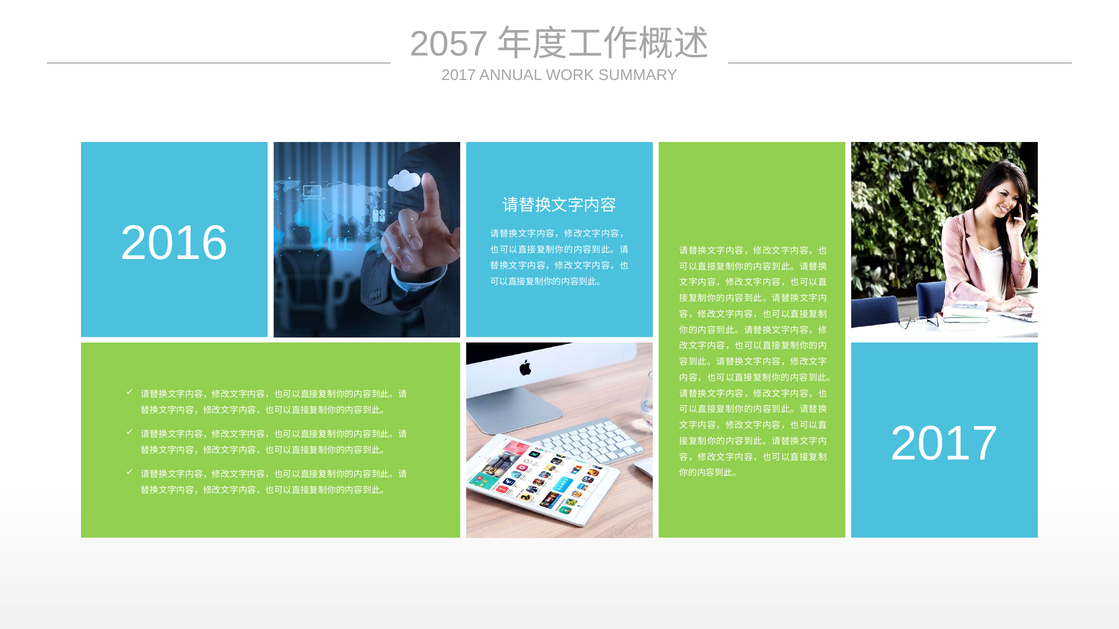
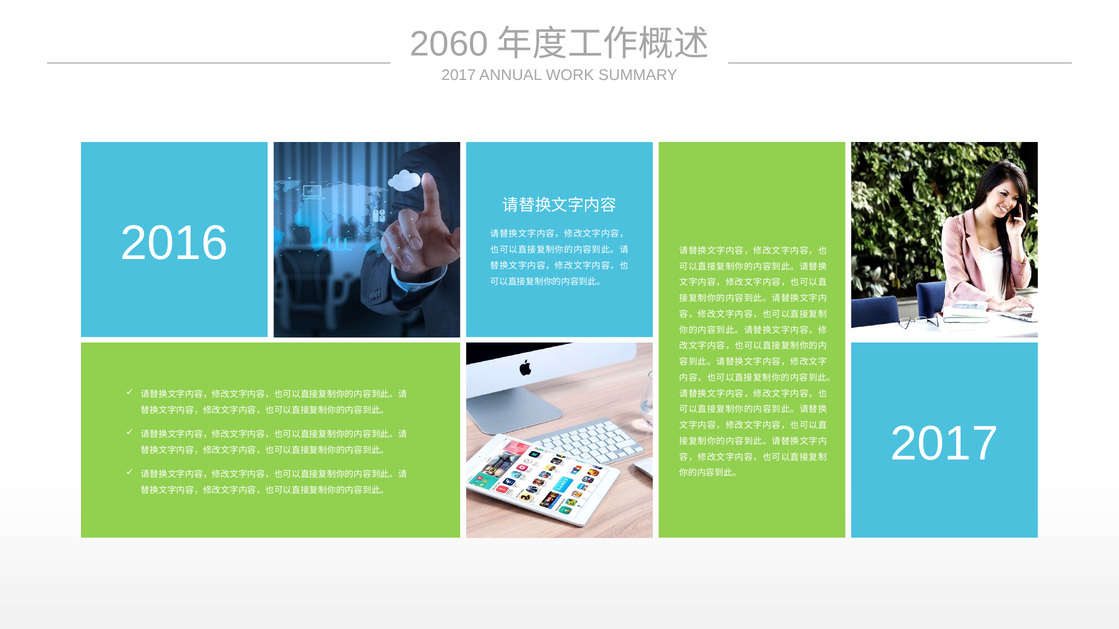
2057: 2057 -> 2060 (449, 44)
